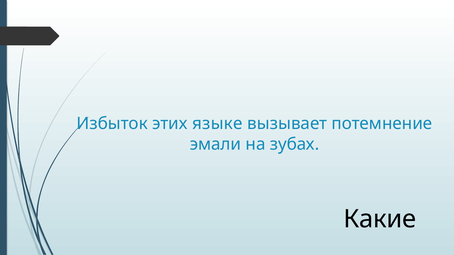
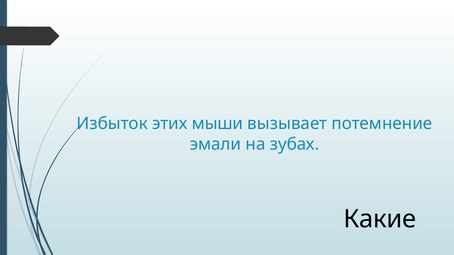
языке: языке -> мыши (218, 124)
